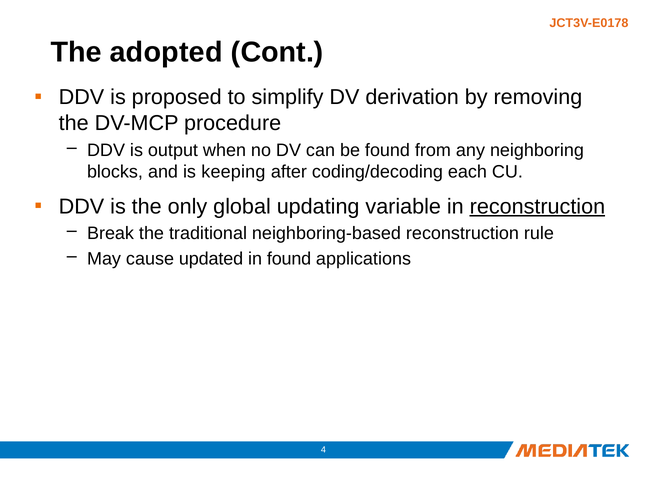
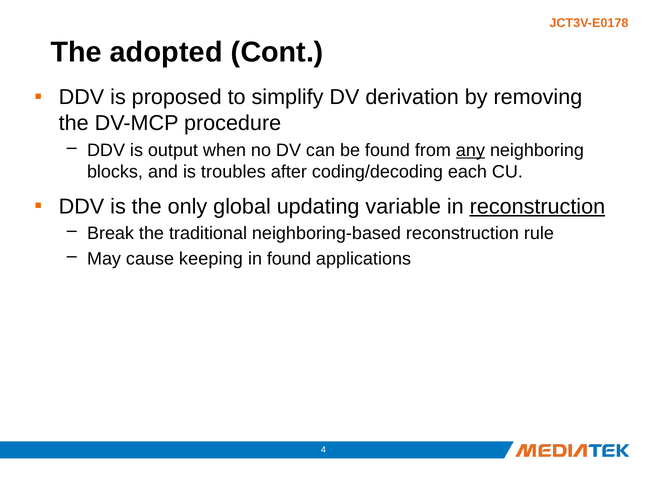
any underline: none -> present (470, 150)
keeping: keeping -> troubles (233, 172)
updated: updated -> keeping (211, 259)
